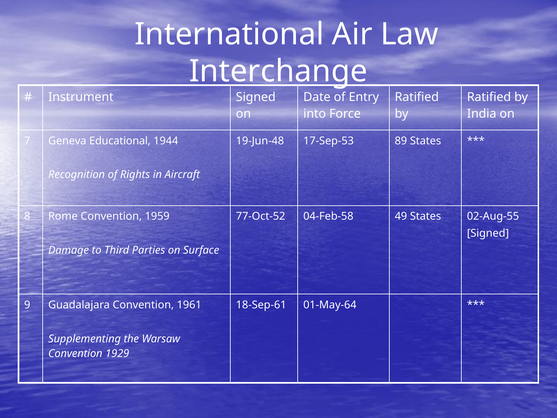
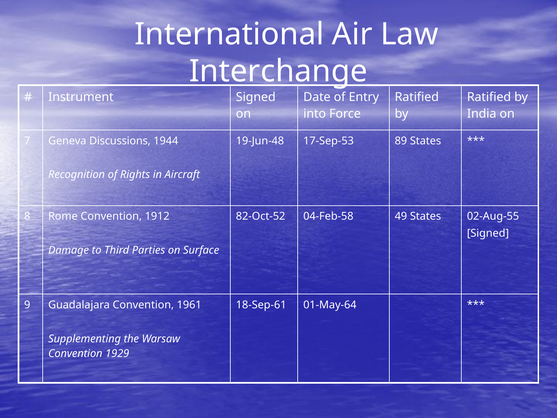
Educational: Educational -> Discussions (120, 141)
1959: 1959 -> 1912 (157, 216)
77-Oct-52: 77-Oct-52 -> 82-Oct-52 (261, 216)
